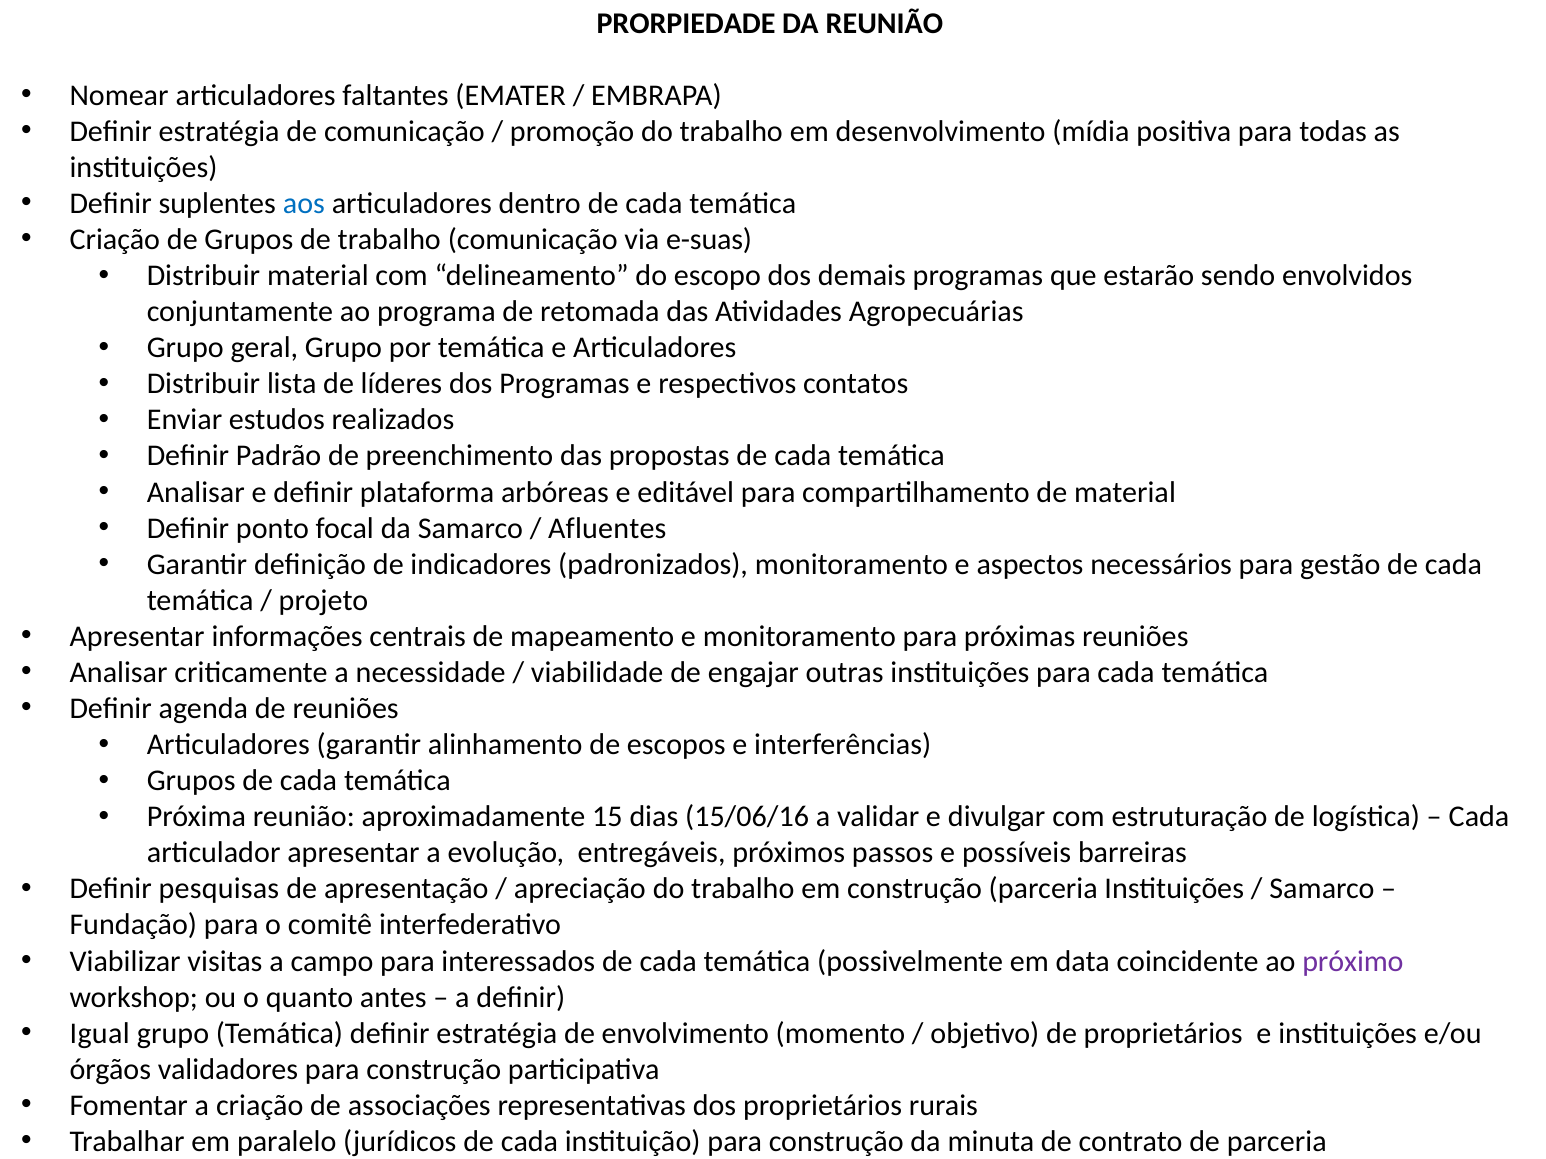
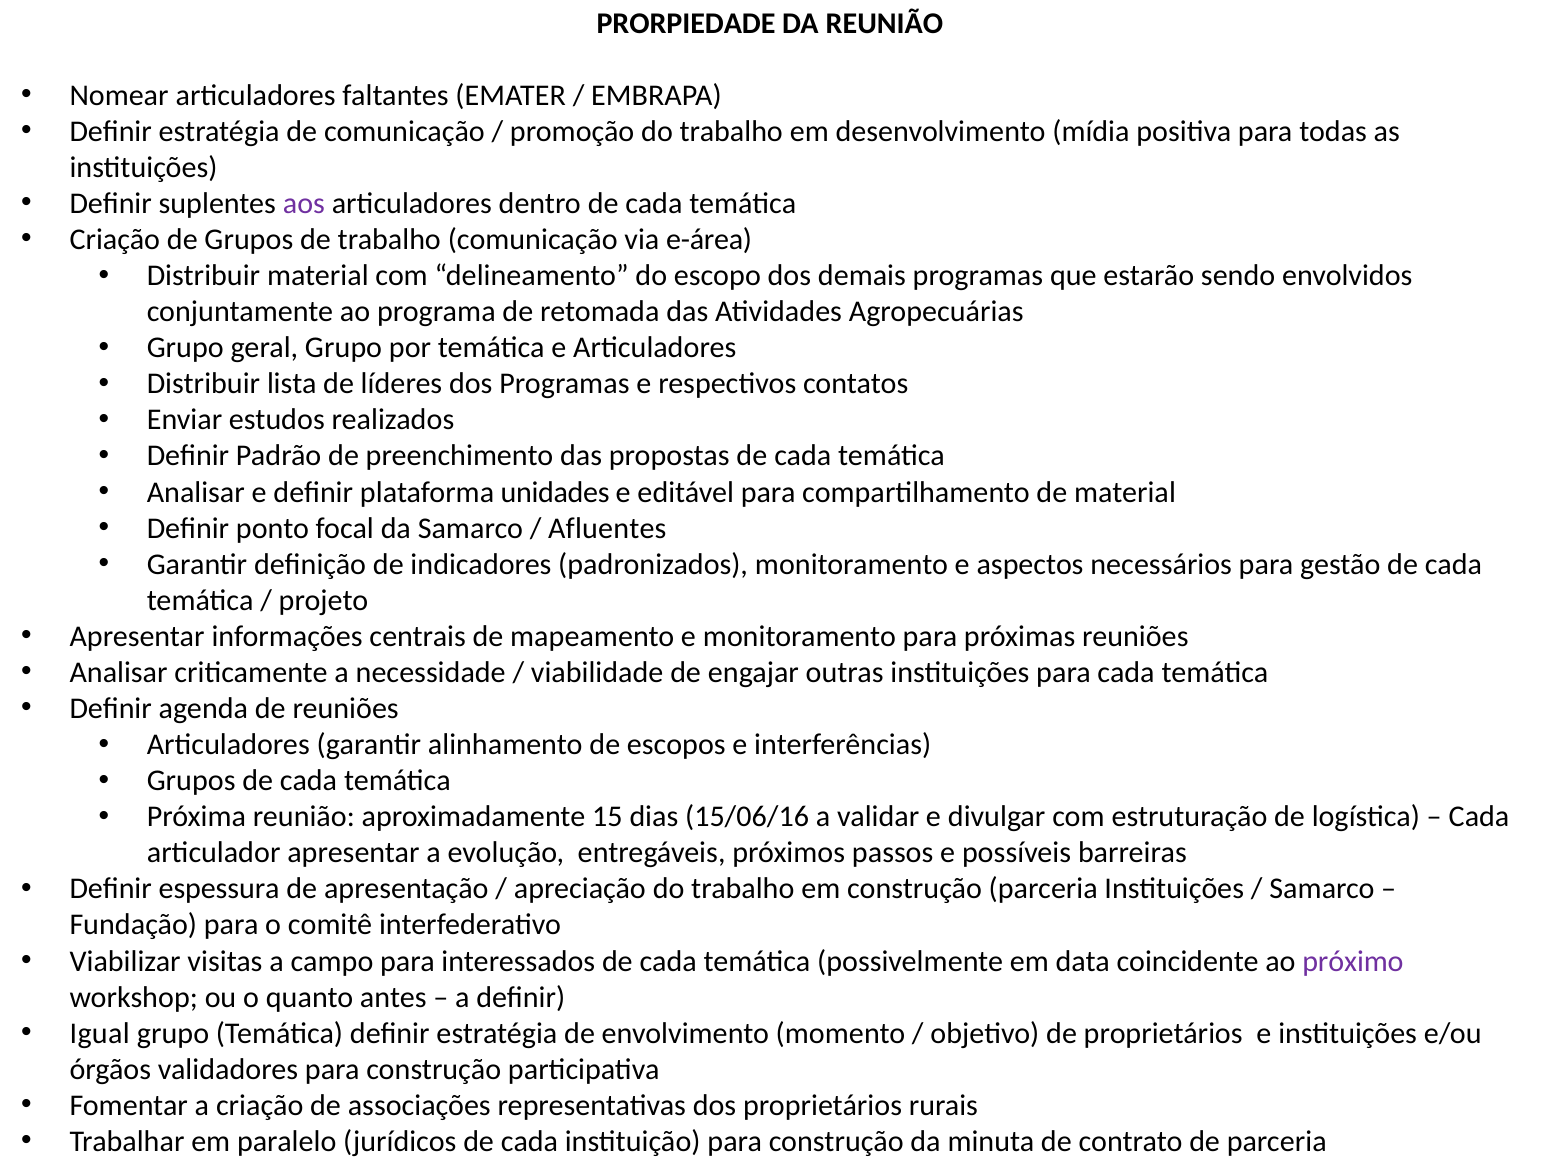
aos colour: blue -> purple (304, 204)
e-suas: e-suas -> e-área (709, 240)
arbóreas: arbóreas -> unidades (555, 492)
pesquisas: pesquisas -> espessura (219, 889)
